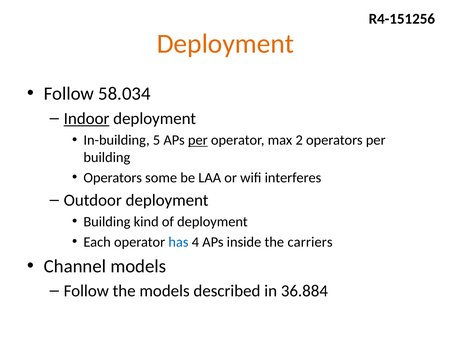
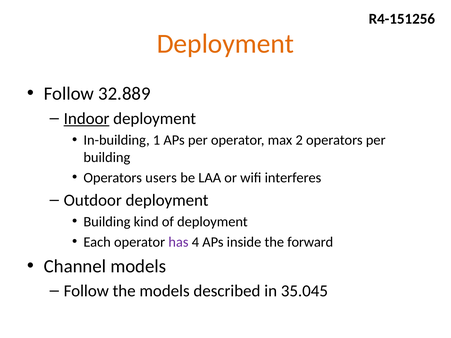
58.034: 58.034 -> 32.889 (124, 94)
5: 5 -> 1 (157, 140)
per underline: present -> none (198, 140)
some: some -> users (161, 178)
has colour: blue -> purple (178, 242)
carriers: carriers -> forward (310, 242)
36.884: 36.884 -> 35.045 (304, 291)
